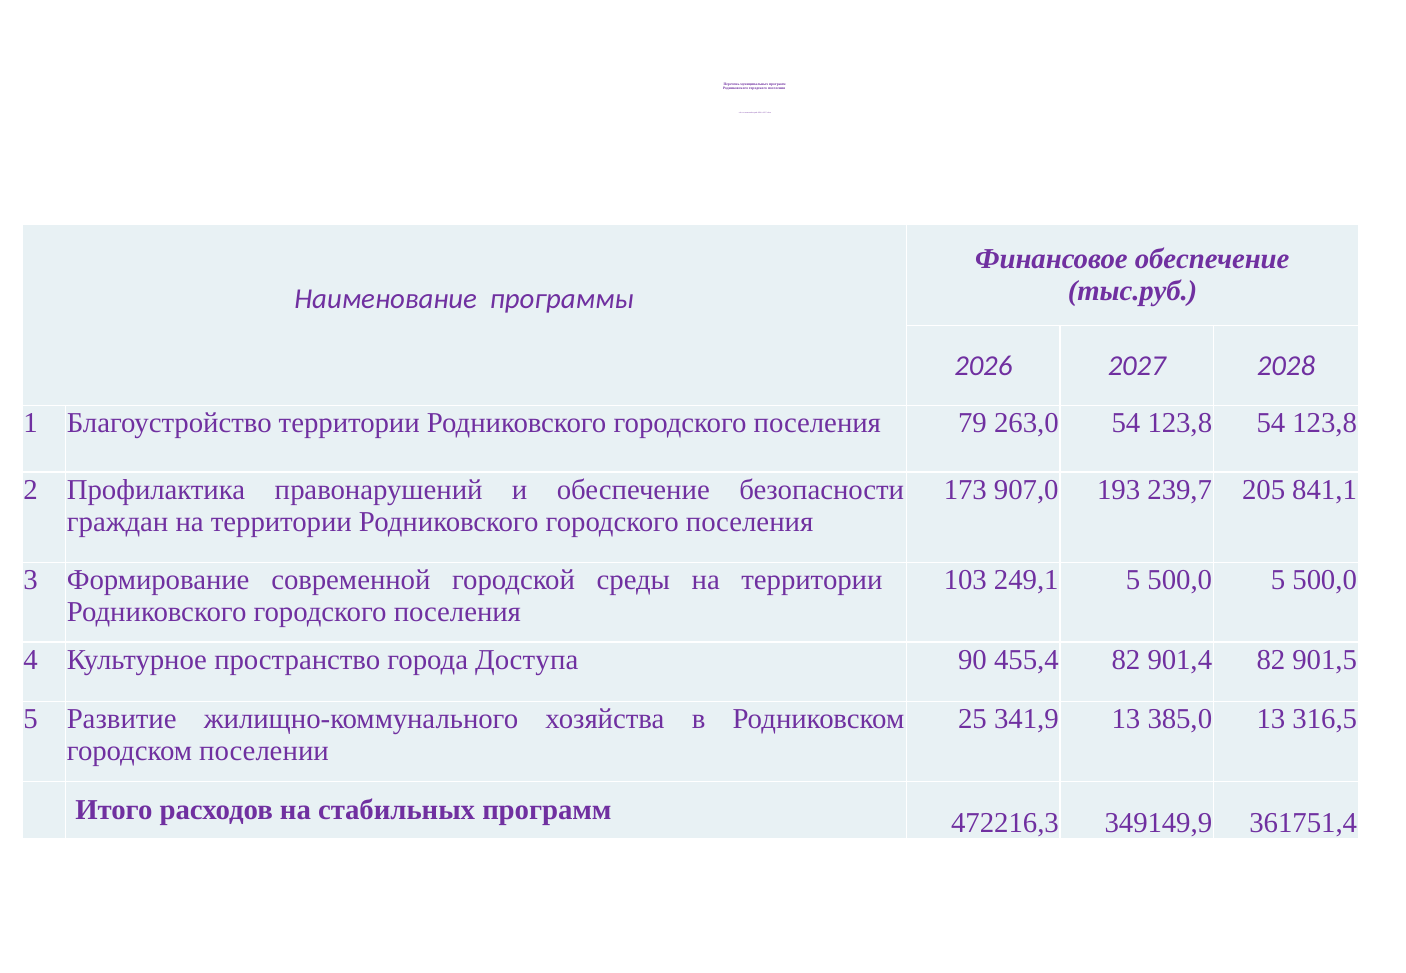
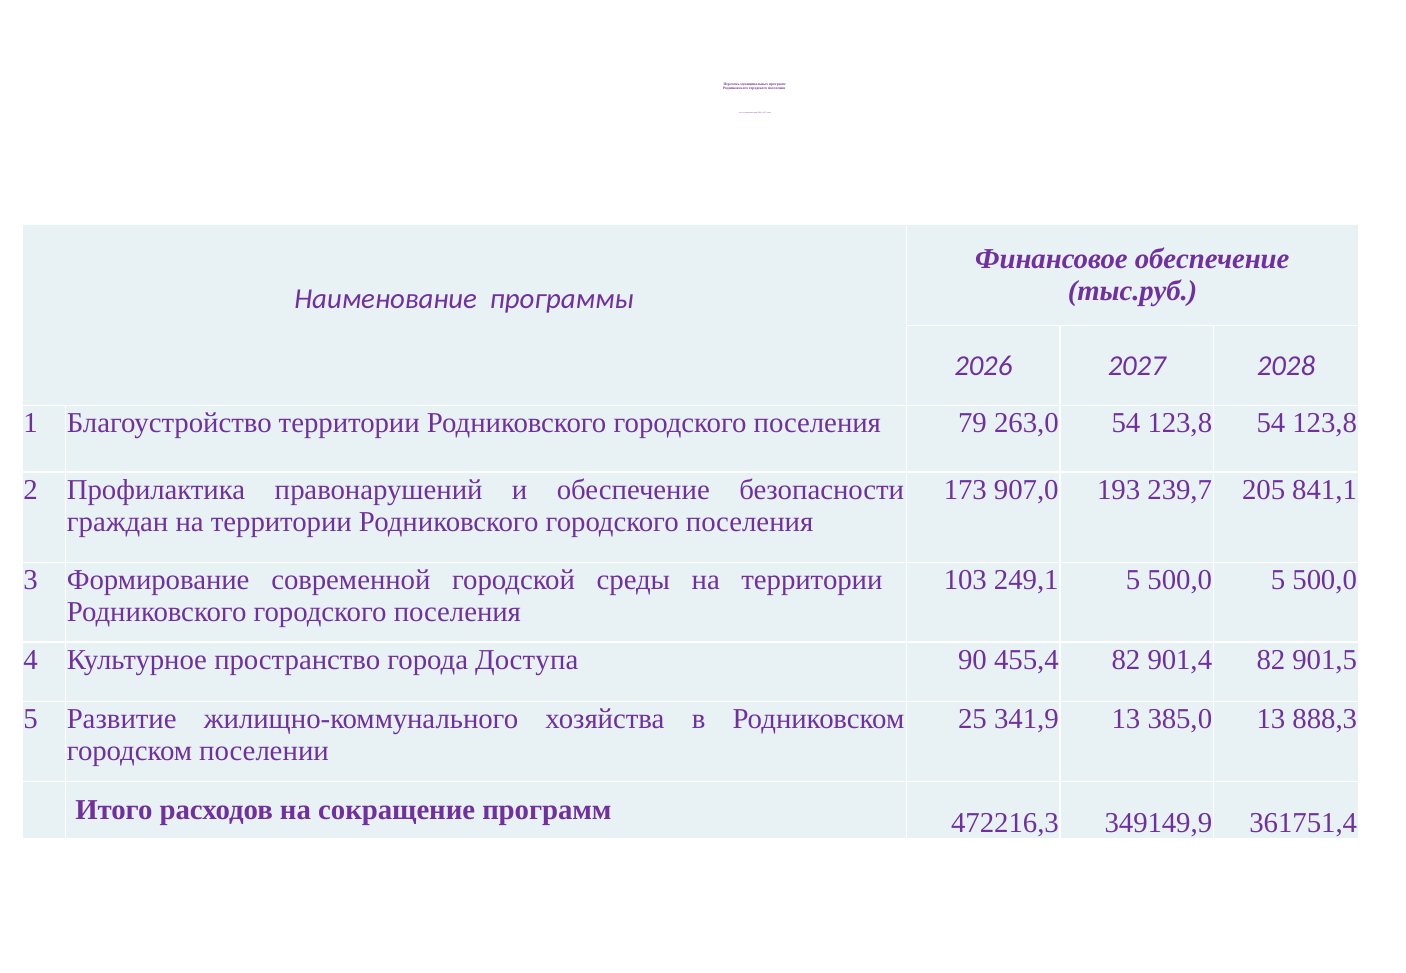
316,5: 316,5 -> 888,3 (1325, 719)
стабильных: стабильных -> сокращение (397, 810)
